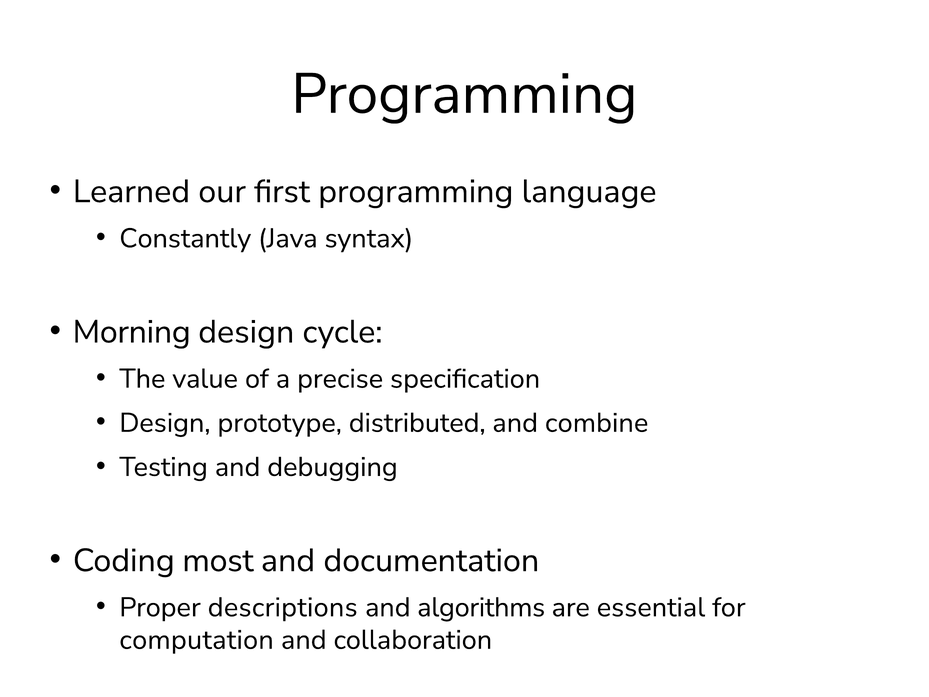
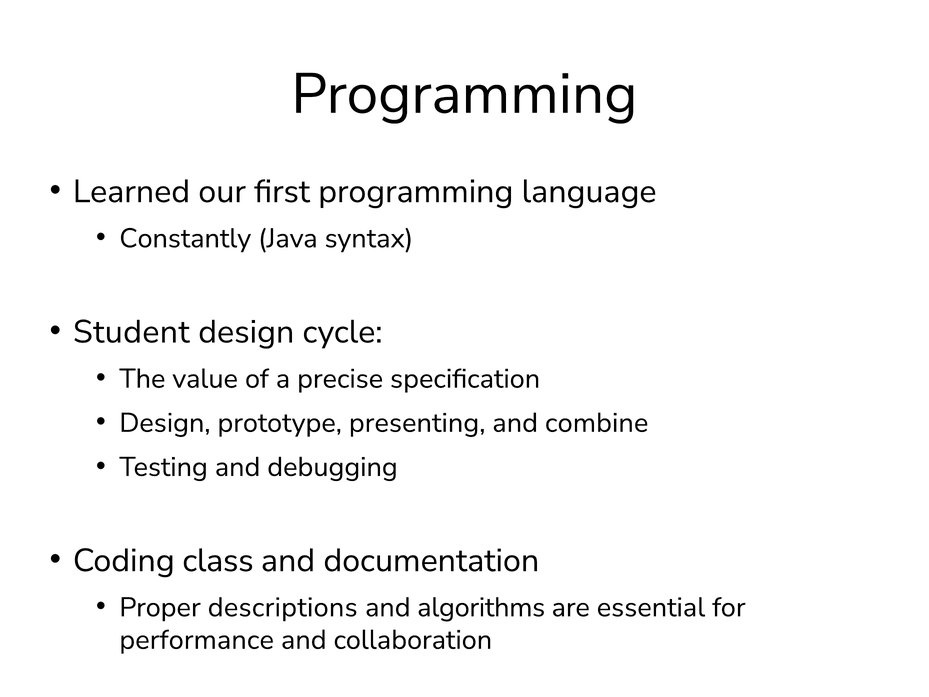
Morning: Morning -> Student (131, 332)
distributed: distributed -> presenting (417, 423)
most: most -> class (218, 560)
computation: computation -> performance (197, 640)
